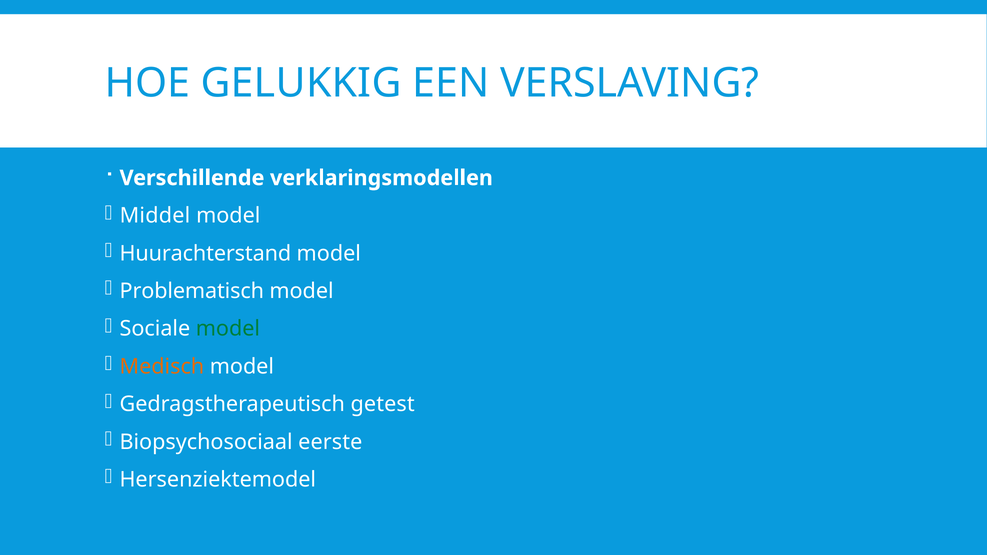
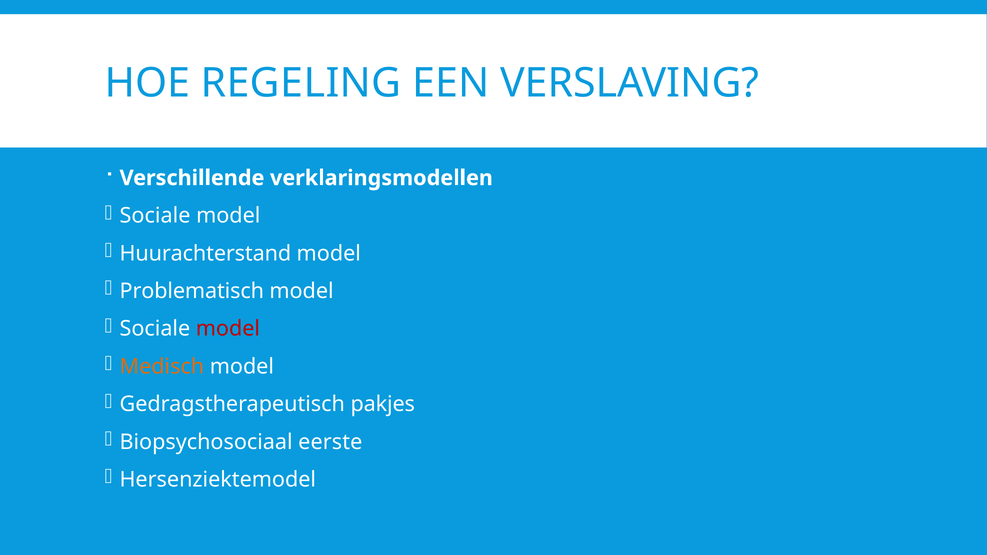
GELUKKIG: GELUKKIG -> REGELING (301, 83)
Middel: Middel -> Sociale (155, 216)
model colour: green -> red (228, 329)
getest: getest -> pakjes (383, 404)
